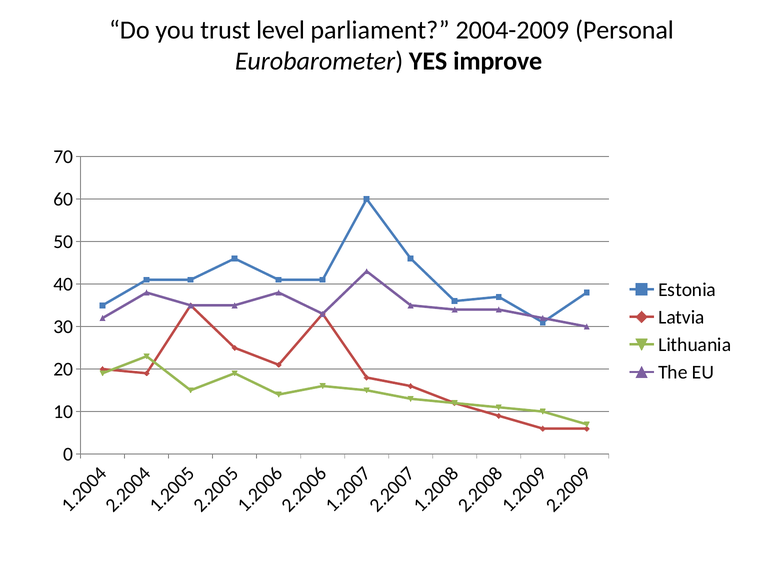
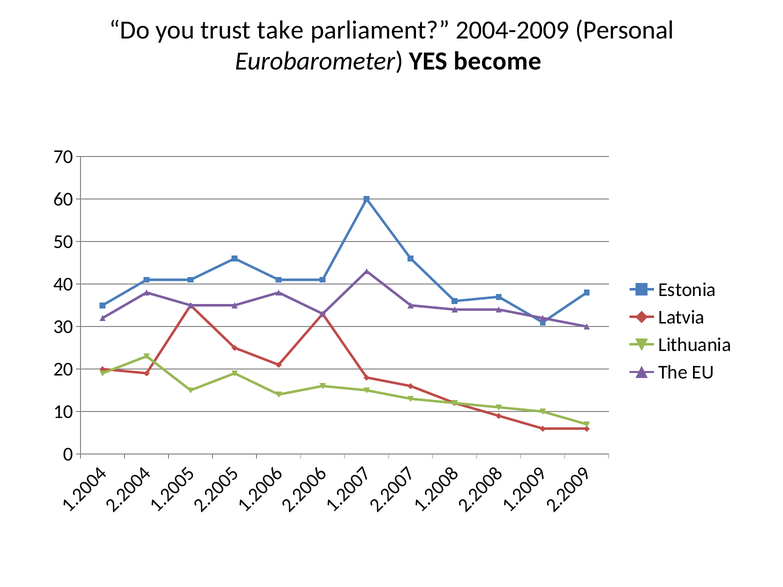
level: level -> take (280, 30)
improve: improve -> become (497, 61)
